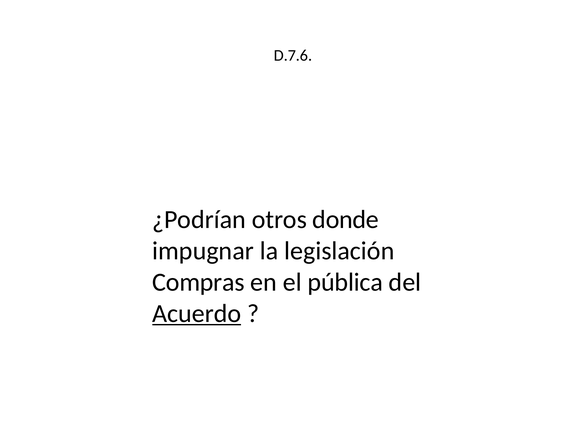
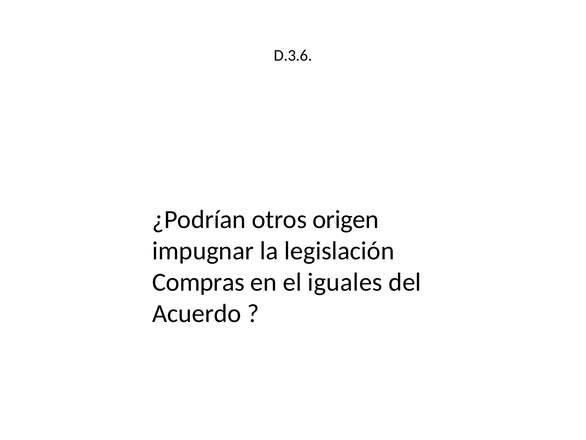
D.7.6: D.7.6 -> D.3.6 (293, 55)
donde: donde -> origen (346, 219)
pública: pública -> iguales (345, 282)
Acuerdo underline: present -> none (197, 313)
